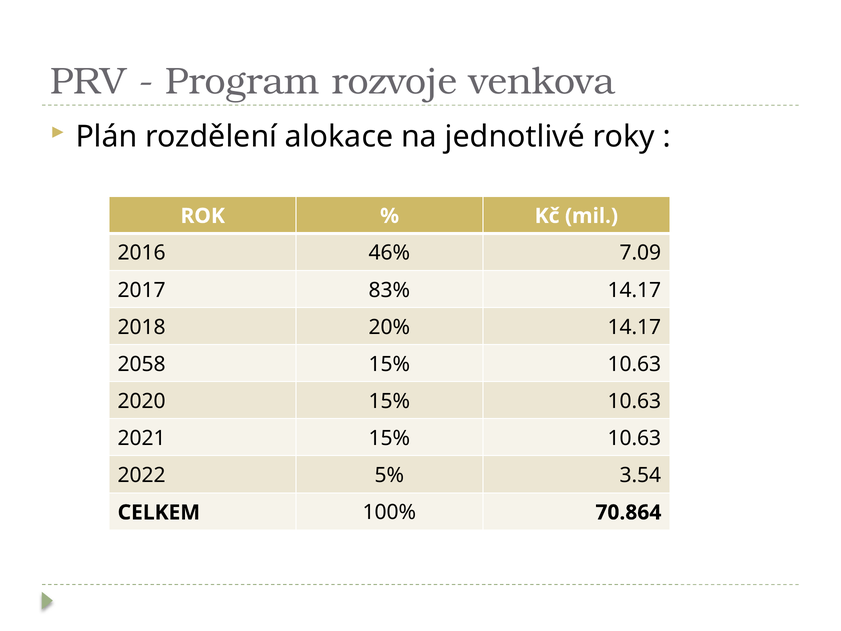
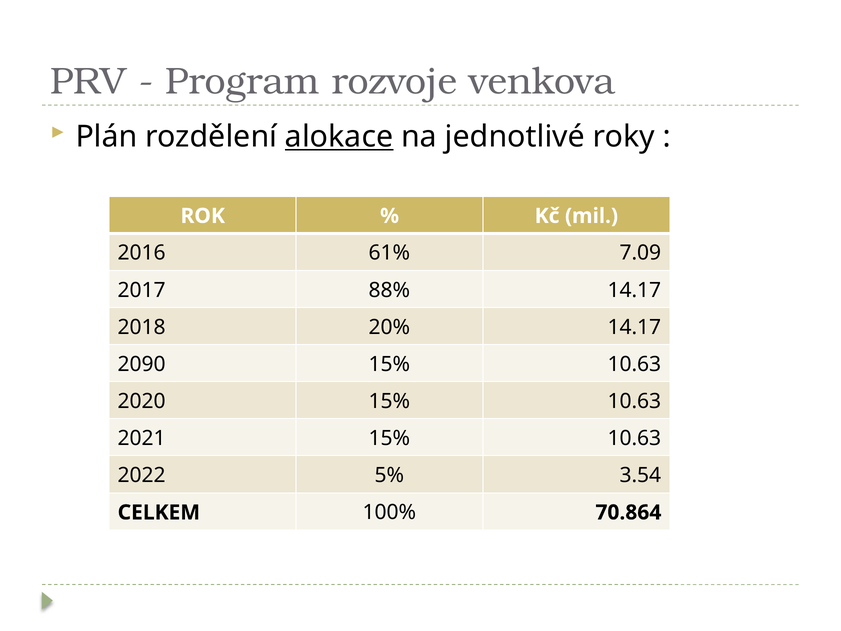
alokace underline: none -> present (339, 137)
46%: 46% -> 61% (390, 253)
83%: 83% -> 88% (390, 290)
2058: 2058 -> 2090 (142, 364)
